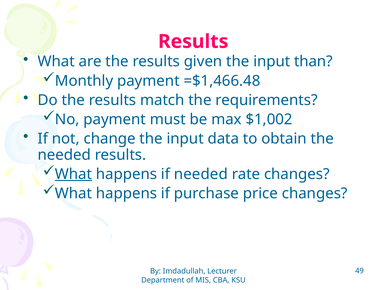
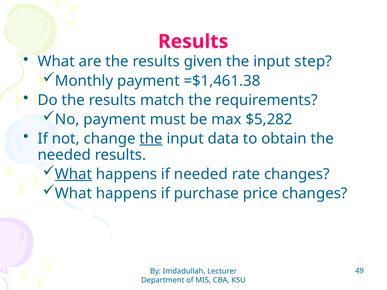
than: than -> step (313, 62)
=$1,466.48: =$1,466.48 -> =$1,461.38 (222, 81)
$1,002: $1,002 -> $5,282 (269, 119)
the underline: none -> present (151, 139)
